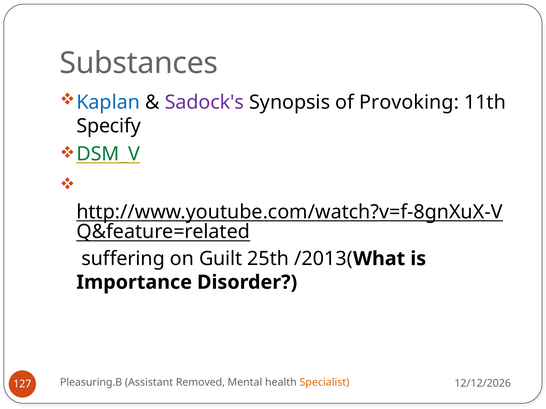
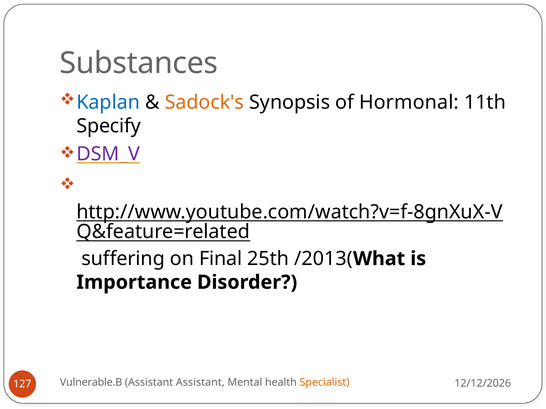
Sadock's colour: purple -> orange (204, 102)
Provoking: Provoking -> Hormonal (409, 102)
DSM_V colour: green -> purple (108, 154)
Guilt: Guilt -> Final (221, 259)
Pleasuring.B: Pleasuring.B -> Vulnerable.B (91, 383)
Assistant Removed: Removed -> Assistant (200, 383)
